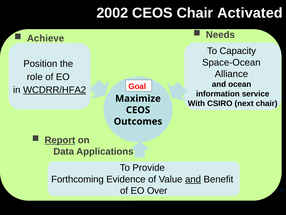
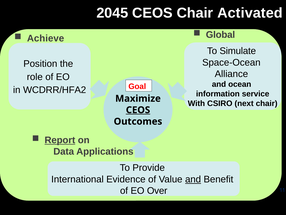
2002: 2002 -> 2045 (112, 13)
Needs: Needs -> Global (220, 35)
Capacity: Capacity -> Simulate (238, 51)
WCDRR/HFA2 underline: present -> none (55, 90)
CEOS underline: none -> present (138, 110)
Forthcoming: Forthcoming -> International (77, 179)
